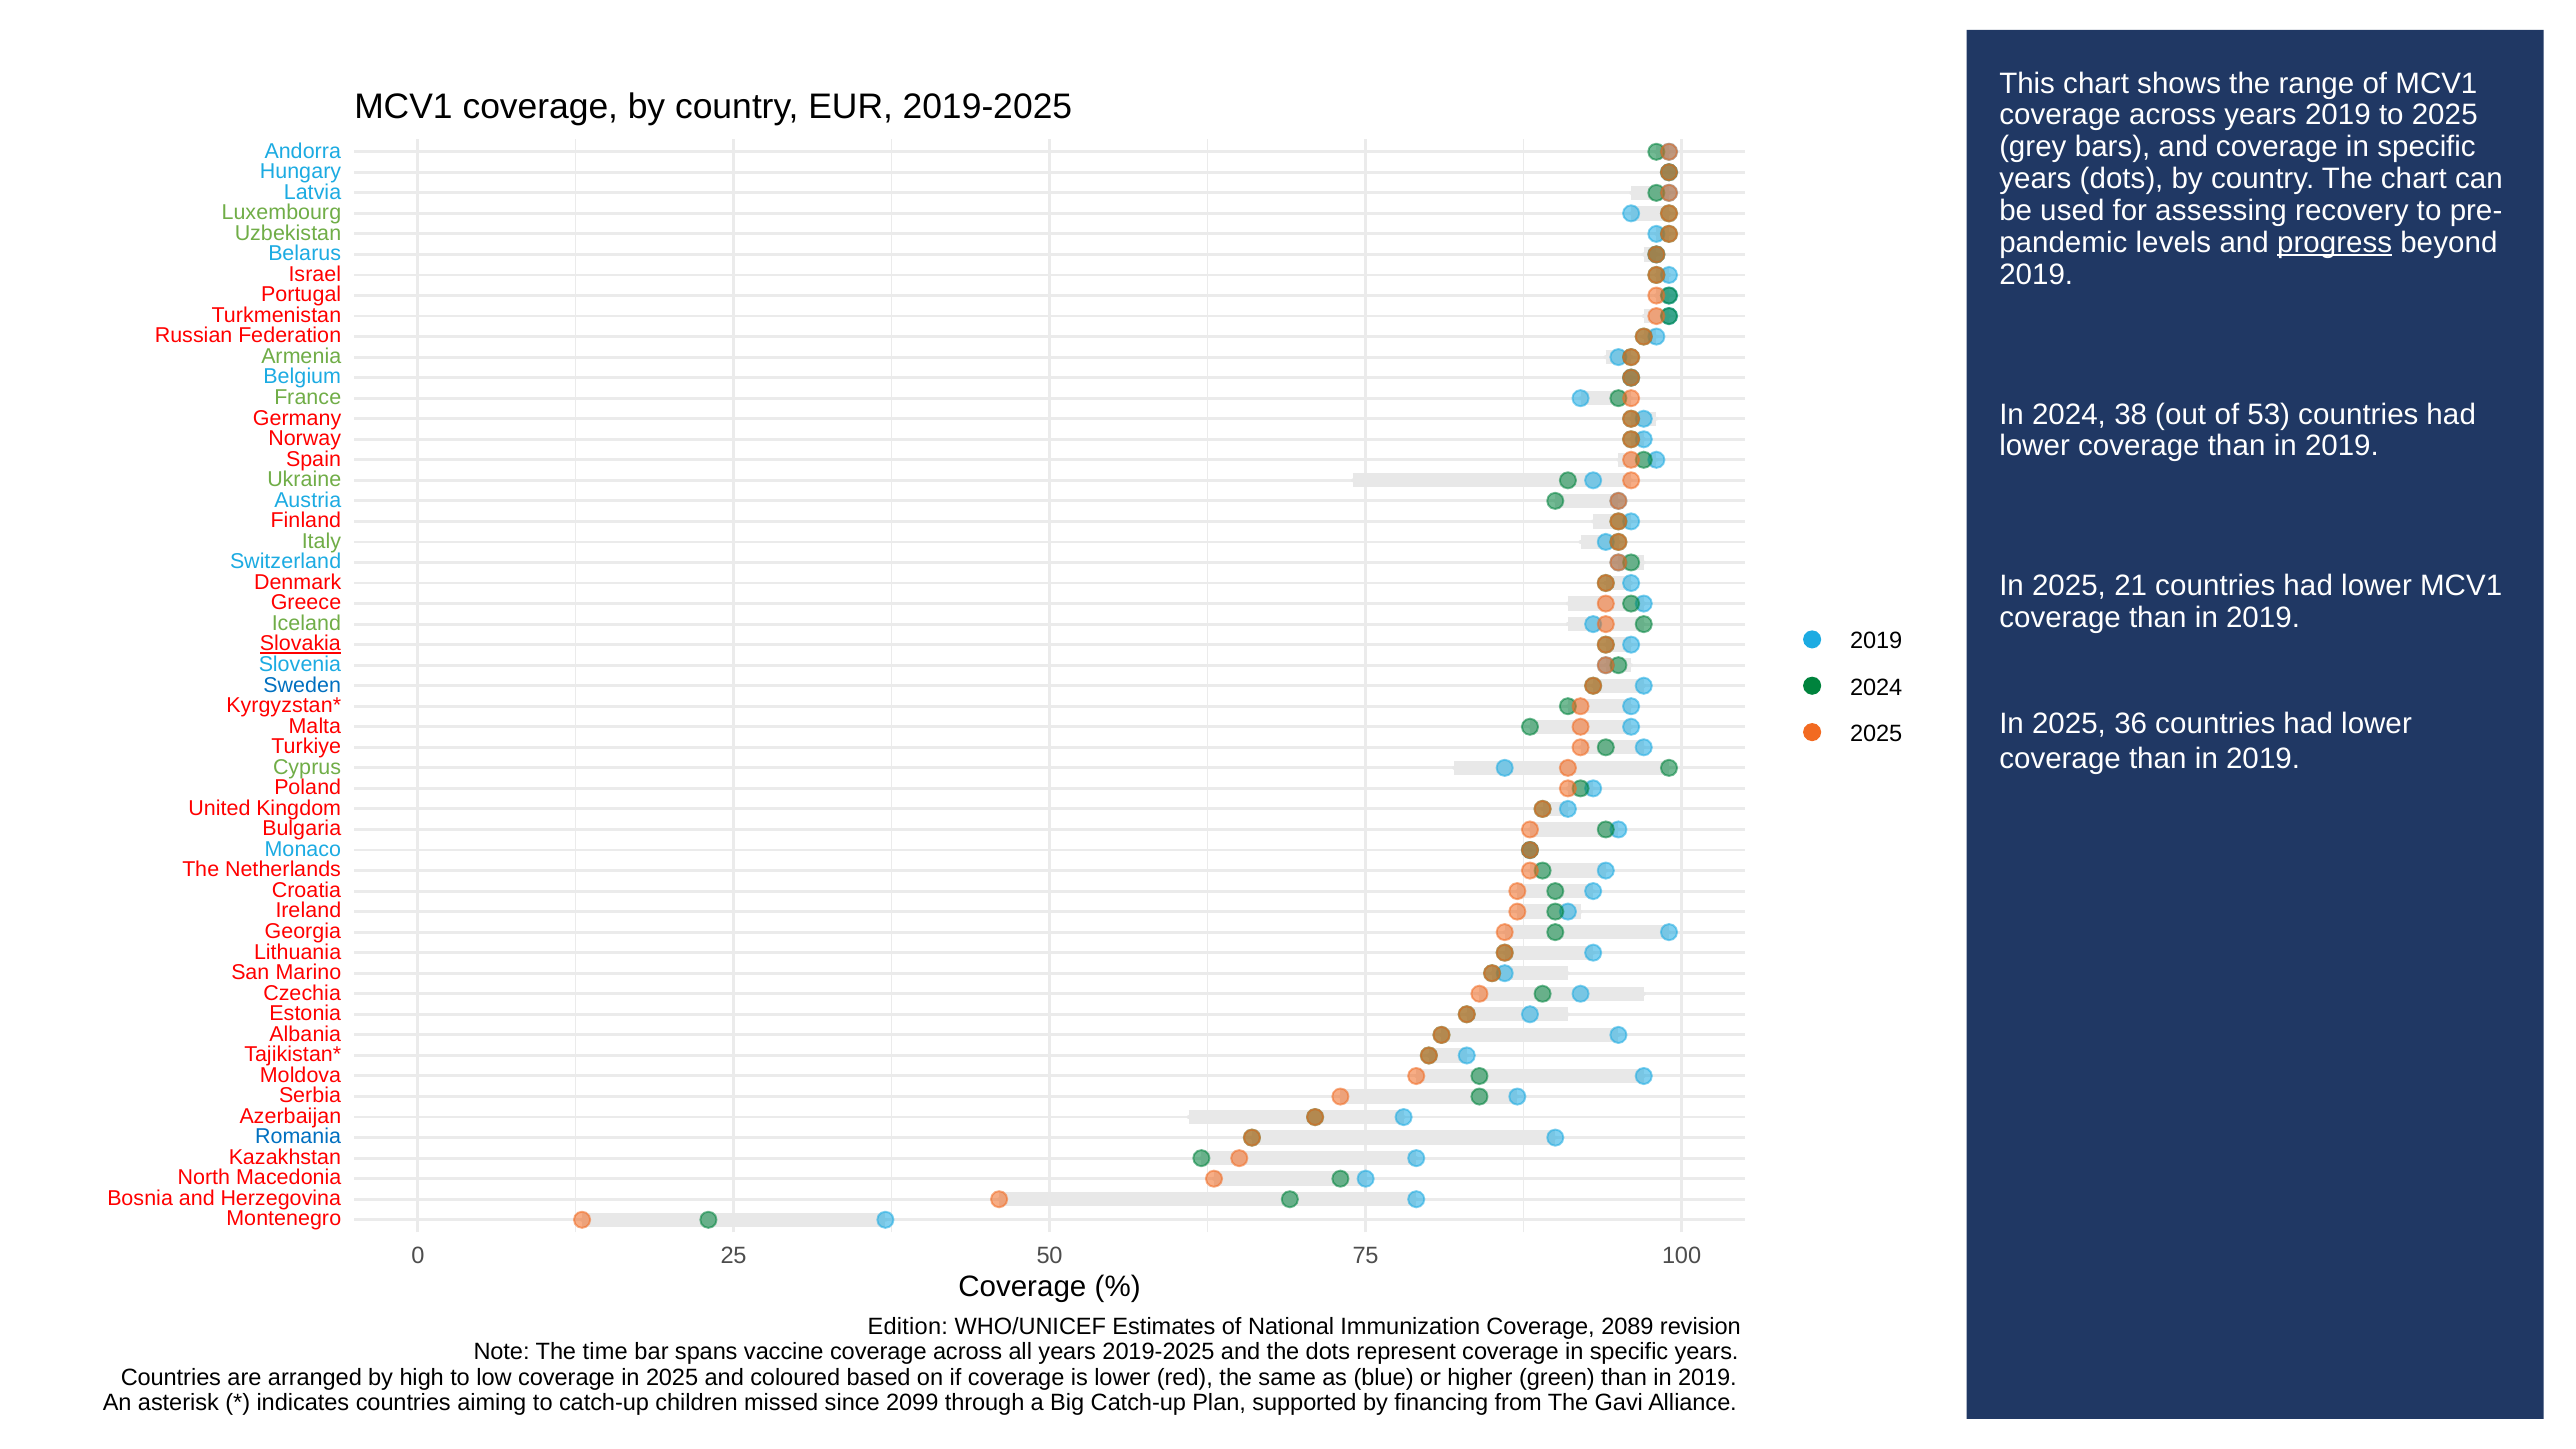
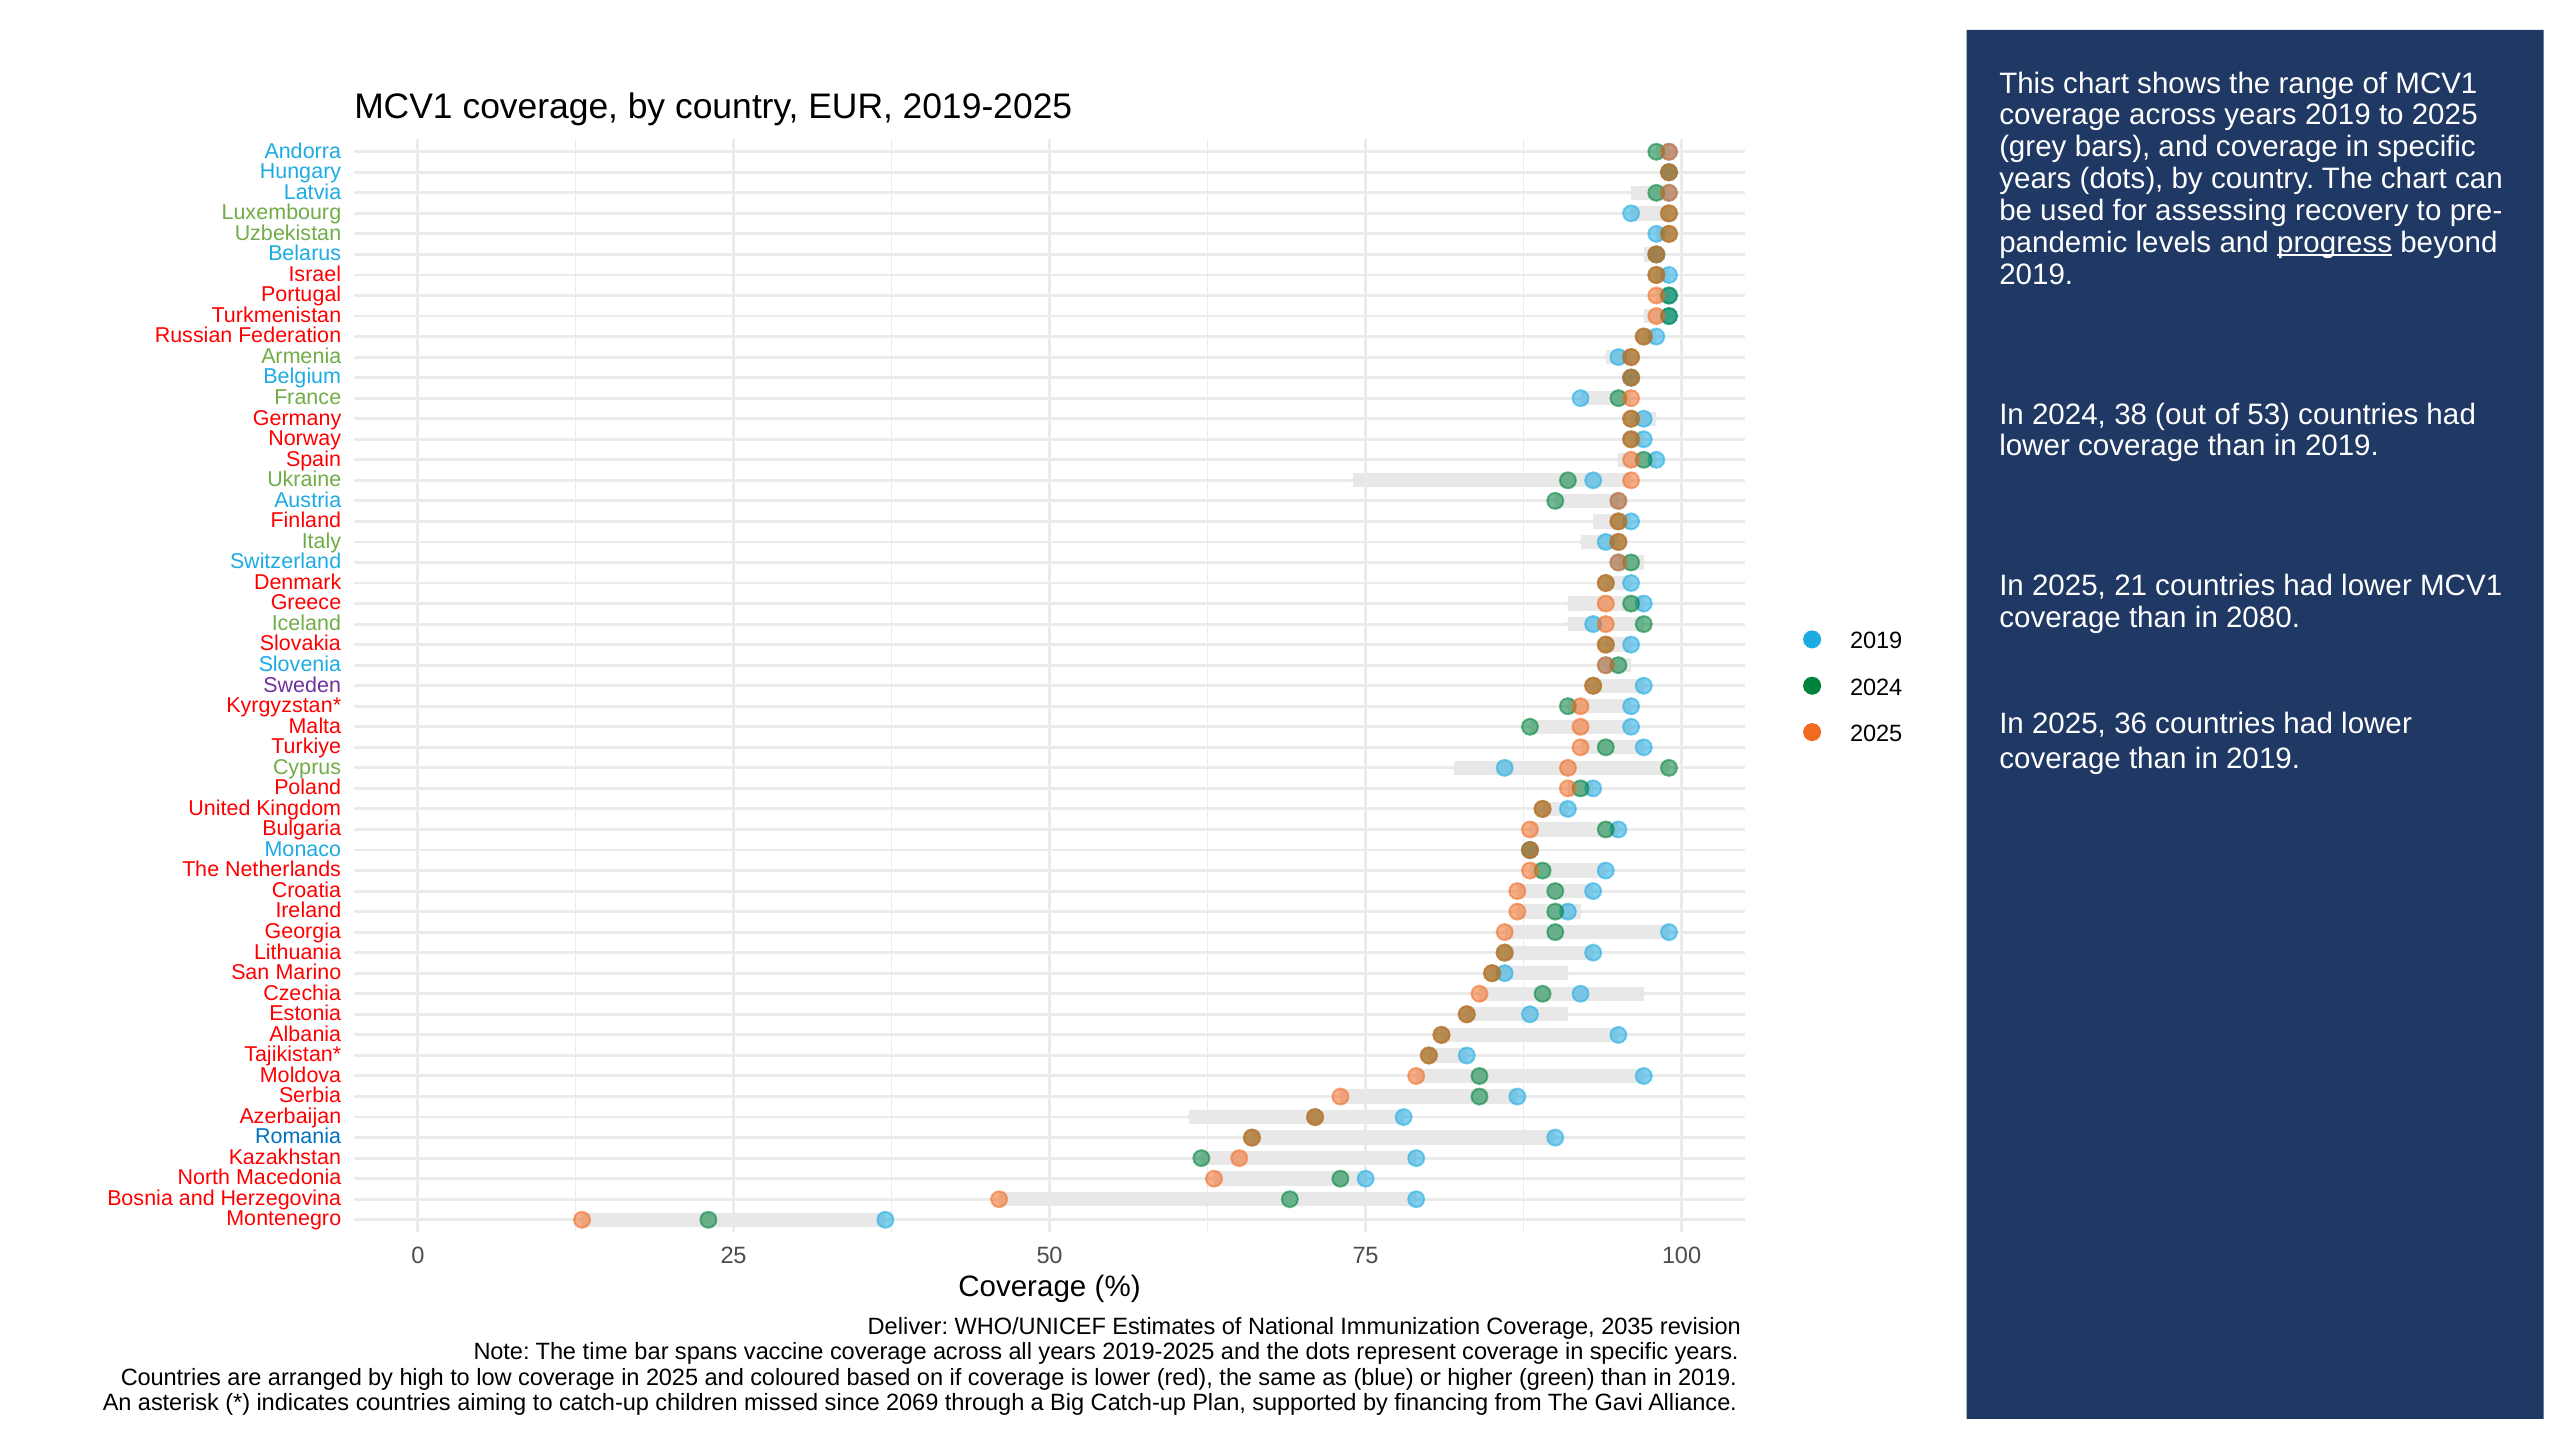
2019: 2019 -> 2080 (2263, 618)
Slovakia underline: present -> none (300, 644)
Sweden colour: blue -> purple (302, 685)
Edition: Edition -> Deliver (908, 1327)
2089: 2089 -> 2035 (1627, 1327)
2099: 2099 -> 2069 (912, 1403)
